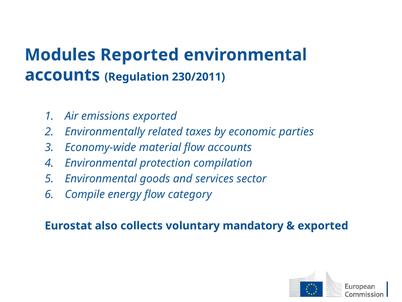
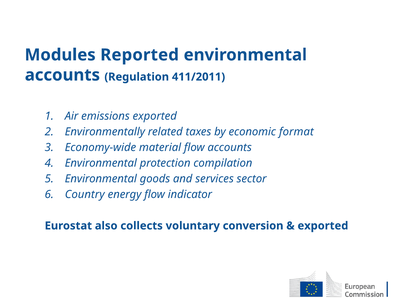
230/2011: 230/2011 -> 411/2011 (199, 77)
parties: parties -> format (296, 132)
Compile: Compile -> Country (85, 194)
category: category -> indicator (190, 194)
mandatory: mandatory -> conversion (253, 225)
